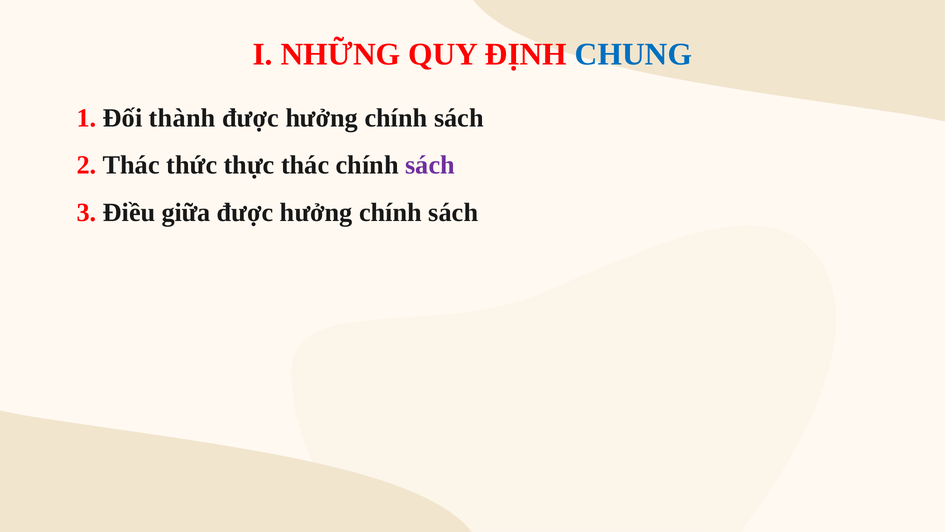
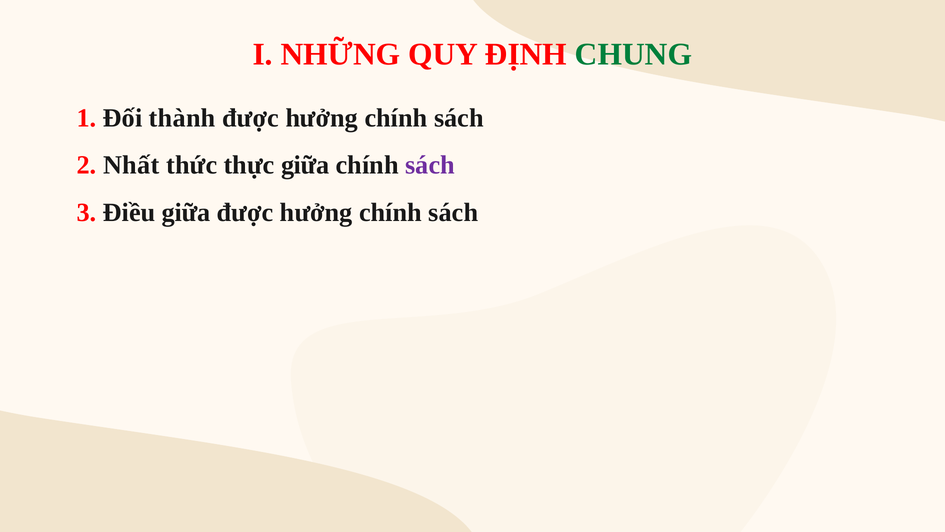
CHUNG colour: blue -> green (634, 54)
2 Thác: Thác -> Nhất (131, 165)
thực thác: thác -> giữa (305, 165)
